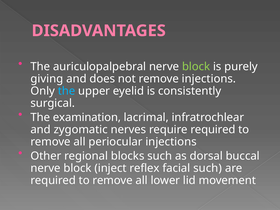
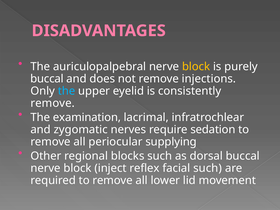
block colour: light green -> yellow (196, 67)
giving: giving -> buccal (47, 79)
surgical: surgical -> remove (53, 103)
require required: required -> sedation (213, 130)
periocular injections: injections -> supplying (171, 142)
